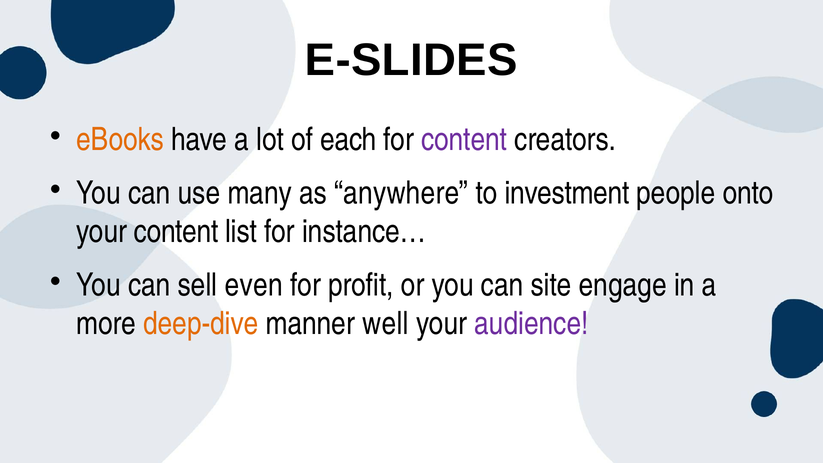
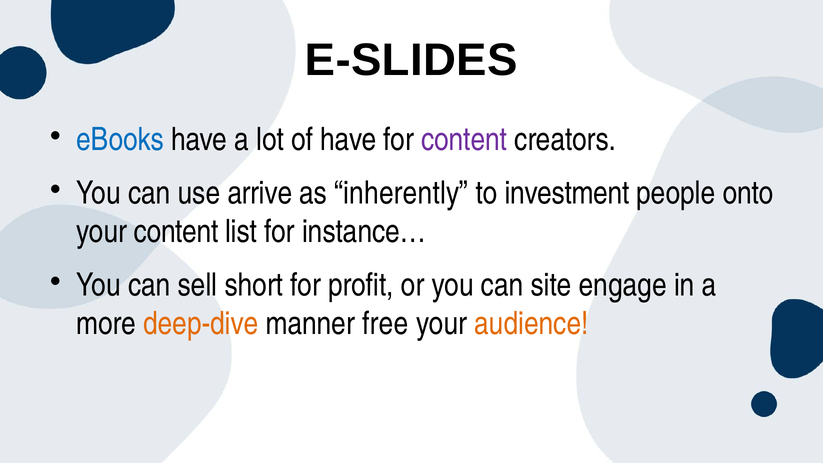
eBooks colour: orange -> blue (120, 140)
of each: each -> have (349, 140)
many: many -> arrive (260, 193)
anywhere: anywhere -> inherently (401, 193)
even: even -> short (254, 285)
well: well -> free (385, 323)
audience colour: purple -> orange (531, 323)
